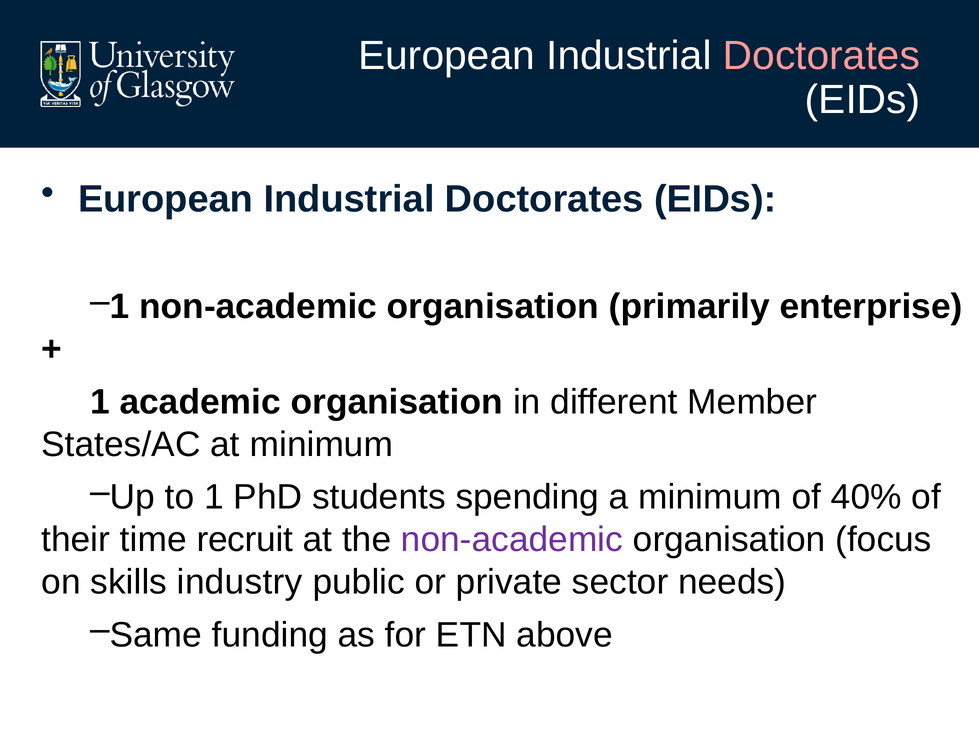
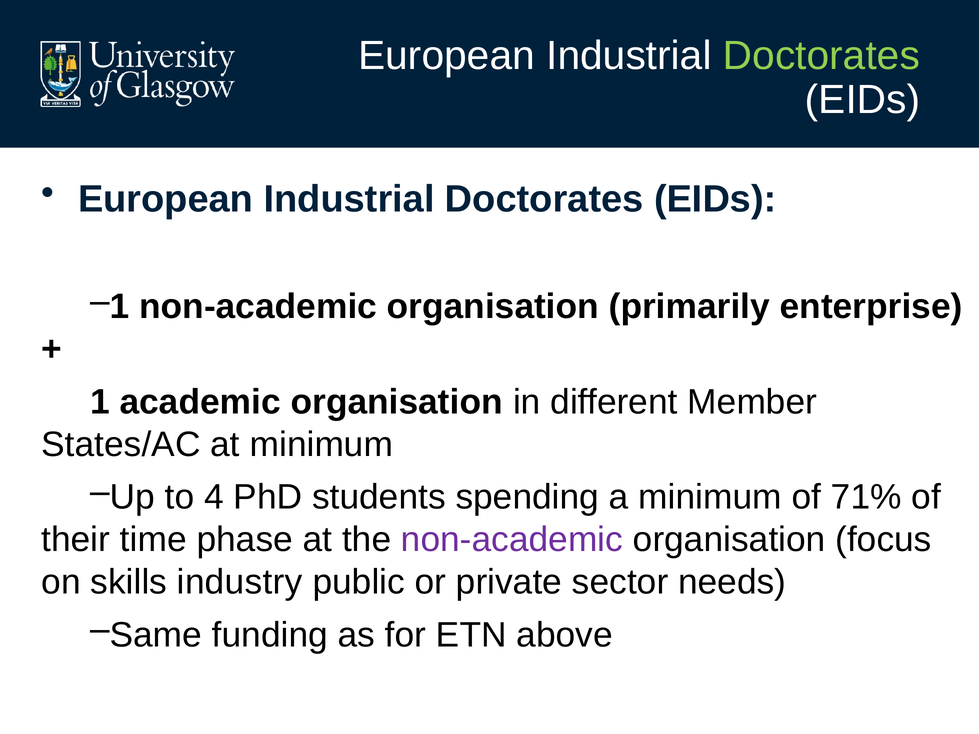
Doctorates colour: pink -> light green (821, 56)
to 1: 1 -> 4 (214, 497)
40%: 40% -> 71% (866, 497)
recruit: recruit -> phase (245, 540)
